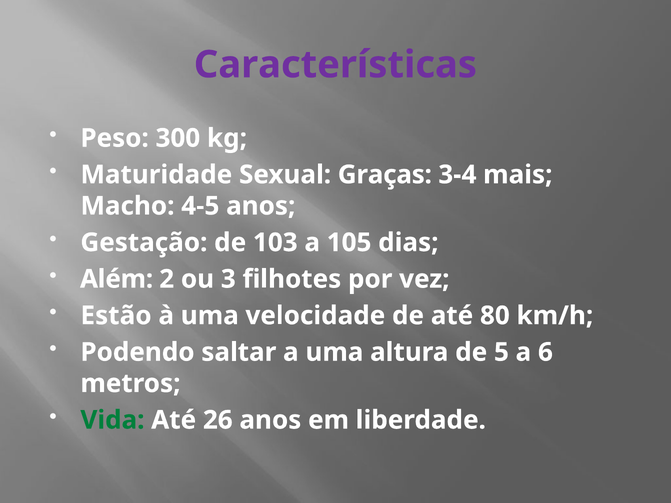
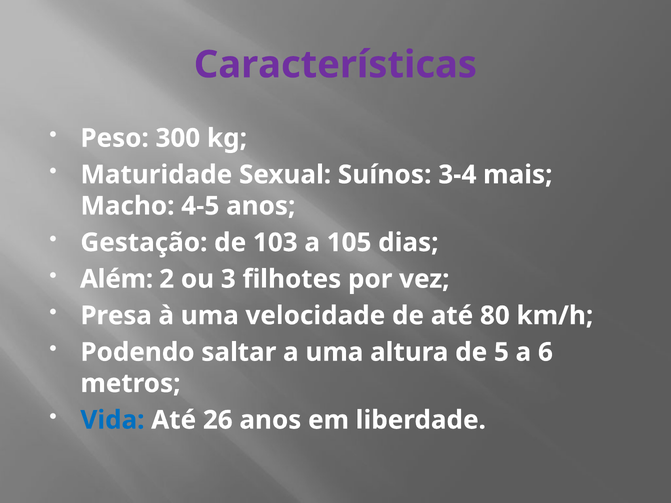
Graças: Graças -> Suínos (385, 175)
Estão: Estão -> Presa (116, 316)
Vida colour: green -> blue (112, 420)
